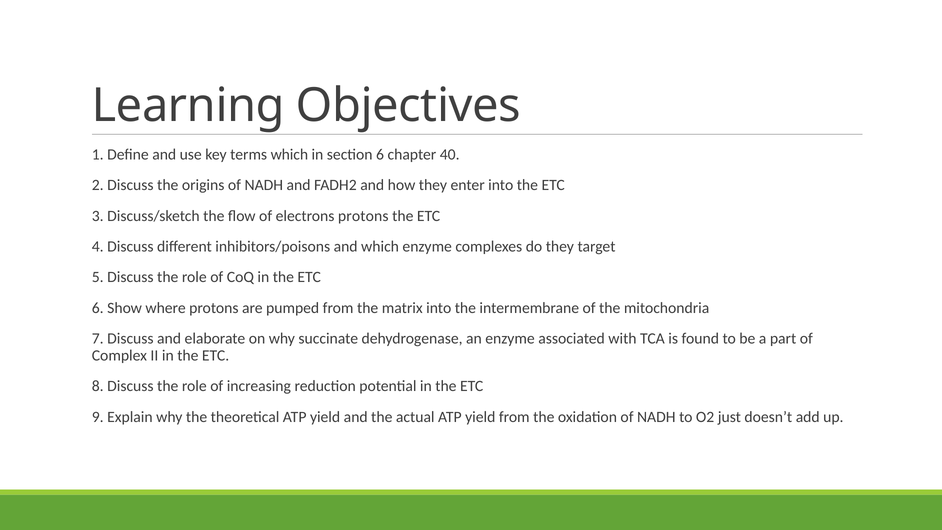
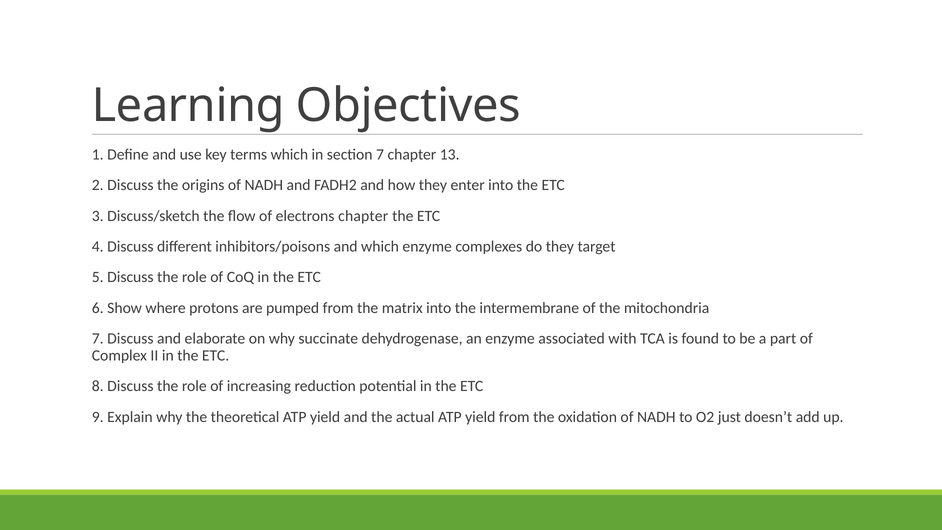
section 6: 6 -> 7 (380, 155)
40: 40 -> 13 (450, 155)
electrons protons: protons -> chapter (363, 216)
